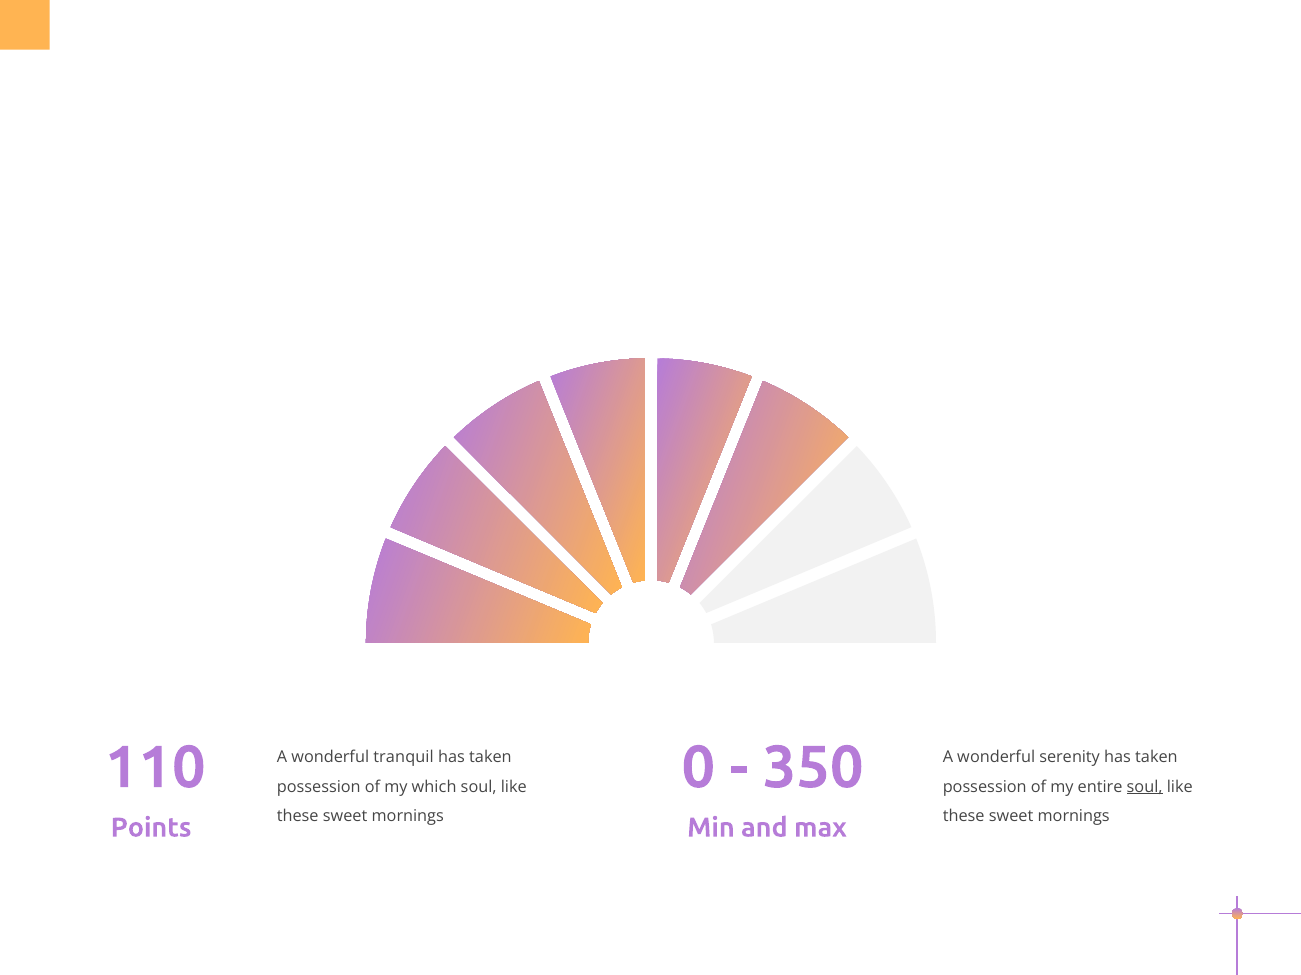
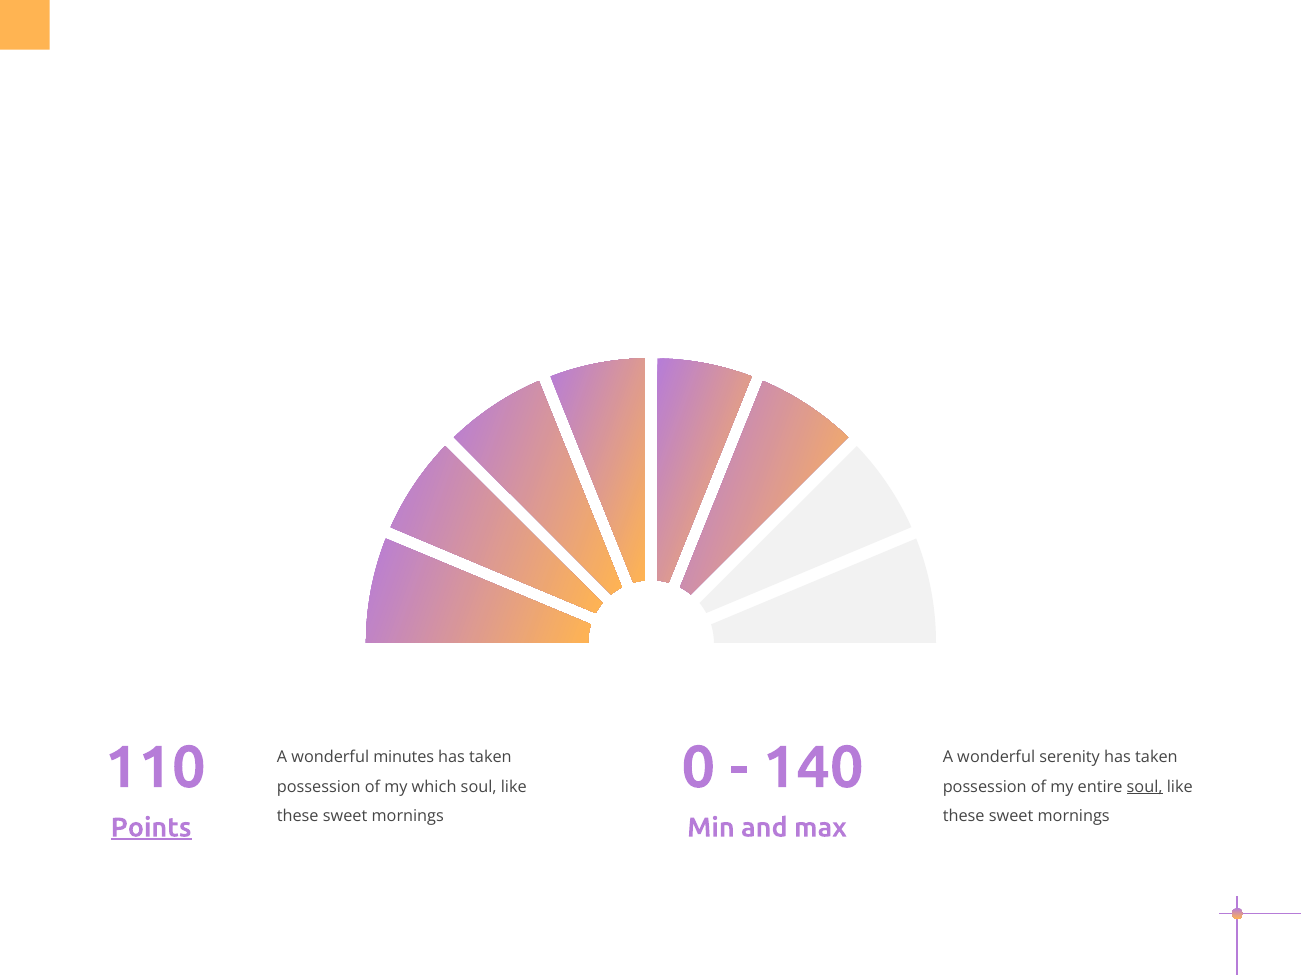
350: 350 -> 140 (813, 768)
tranquil: tranquil -> minutes (404, 758)
Points underline: none -> present (151, 828)
